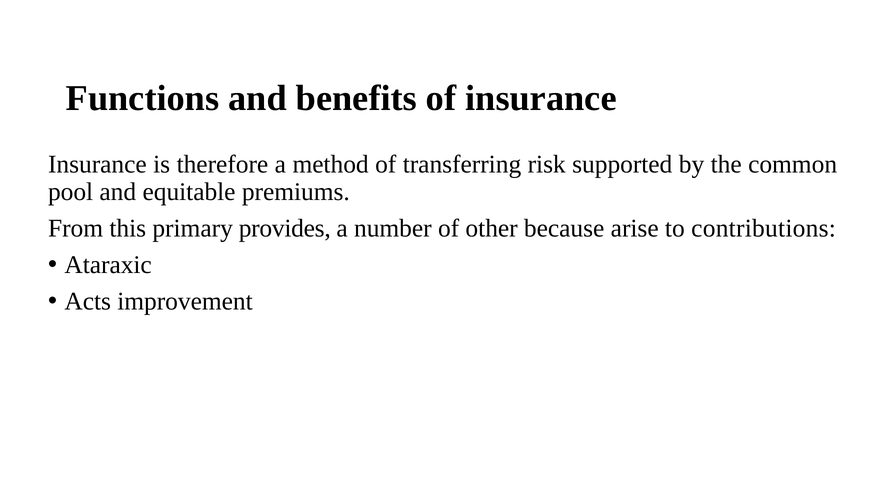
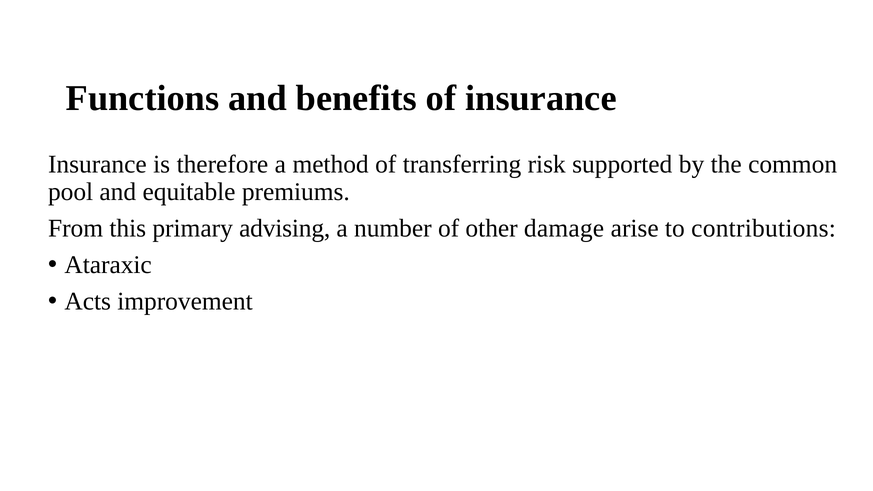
provides: provides -> advising (285, 228)
because: because -> damage (564, 228)
